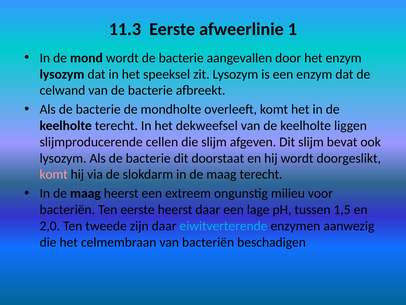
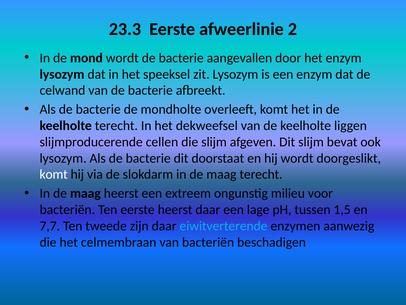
11.3: 11.3 -> 23.3 (125, 29)
1: 1 -> 2 (292, 29)
komt colour: pink -> white (54, 174)
2,0: 2,0 -> 7,7 (50, 226)
